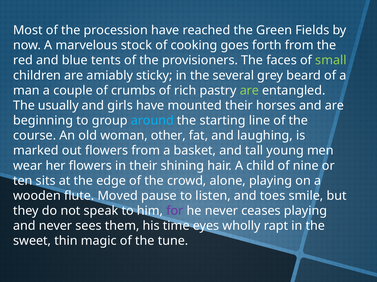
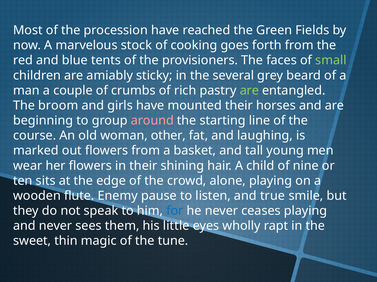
usually: usually -> broom (58, 106)
around colour: light blue -> pink (152, 121)
Moved: Moved -> Enemy (118, 196)
toes: toes -> true (273, 196)
for colour: purple -> blue (175, 211)
time: time -> little (176, 226)
